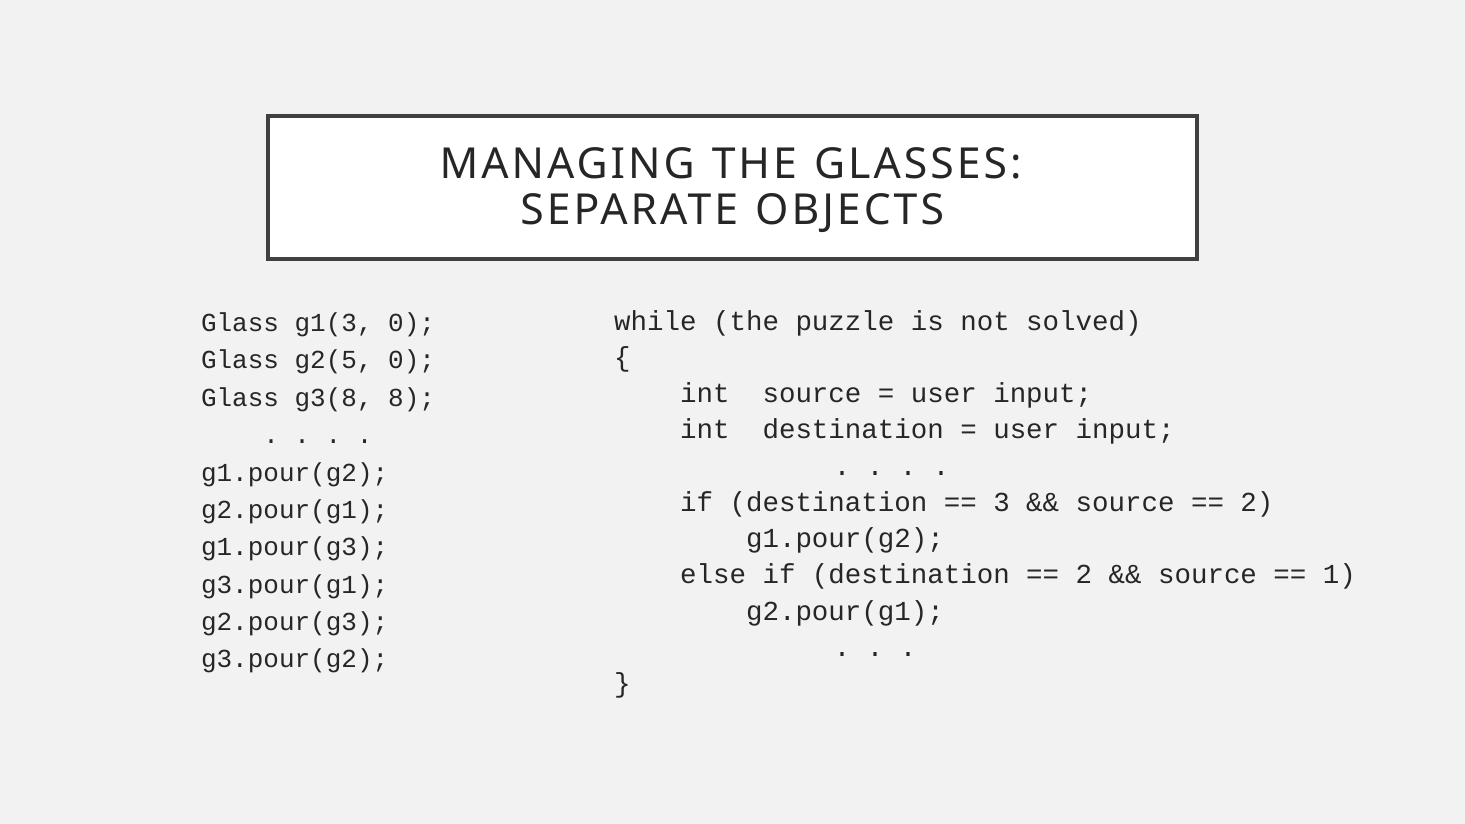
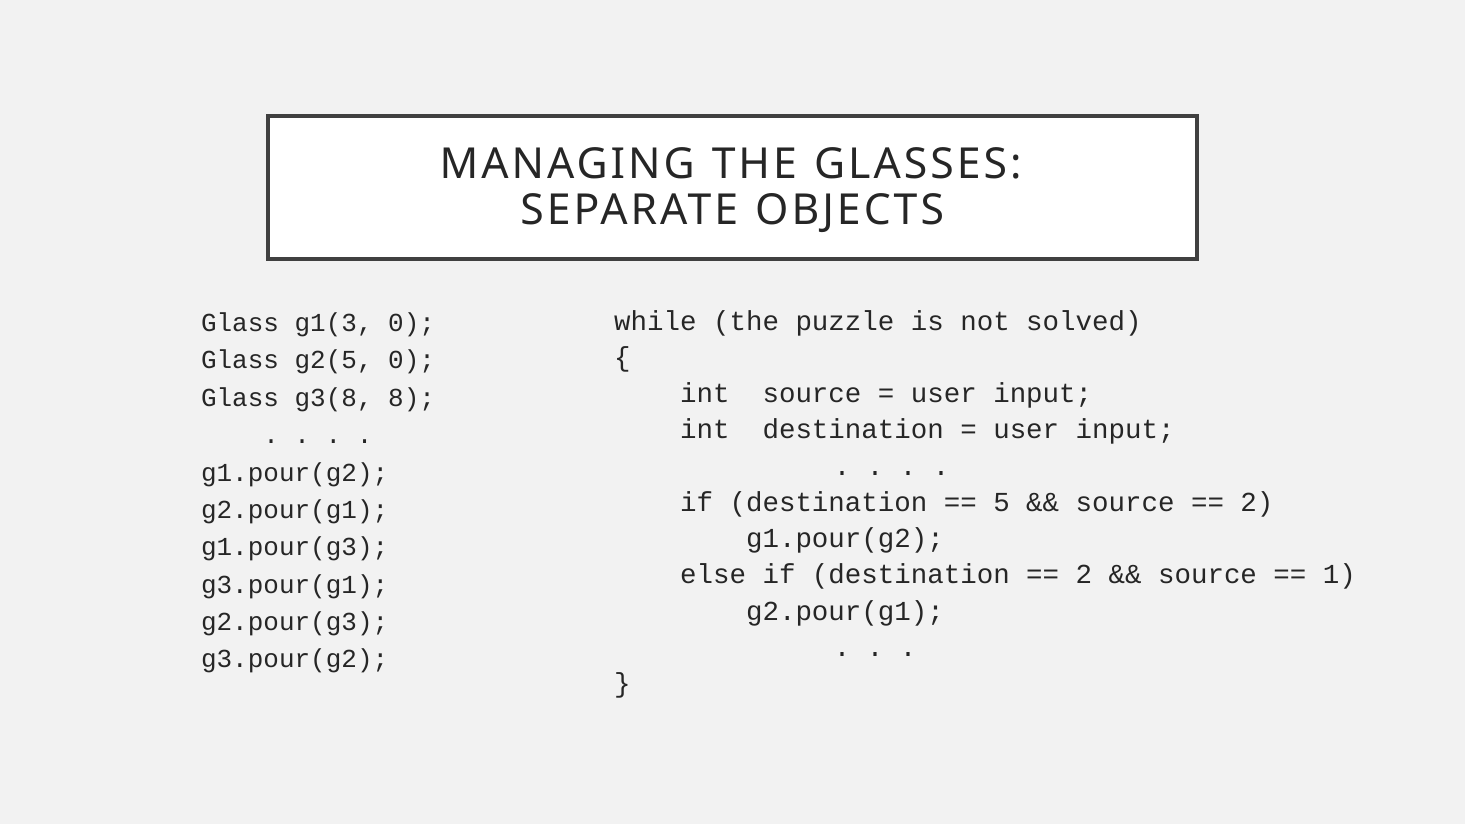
3: 3 -> 5 (1002, 502)
